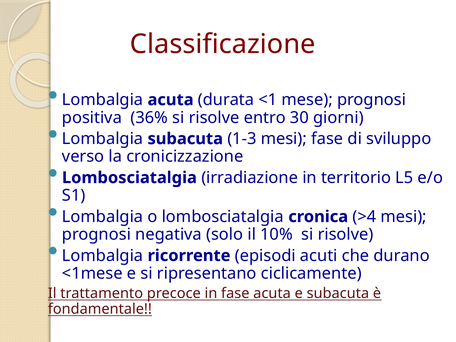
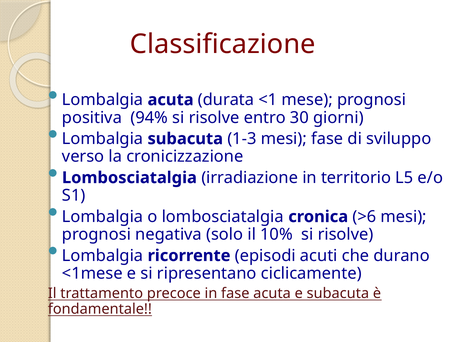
36%: 36% -> 94% (149, 118)
>4: >4 -> >6 (364, 217)
